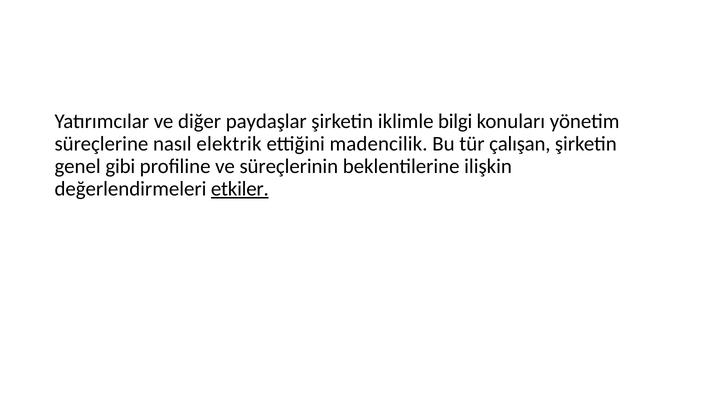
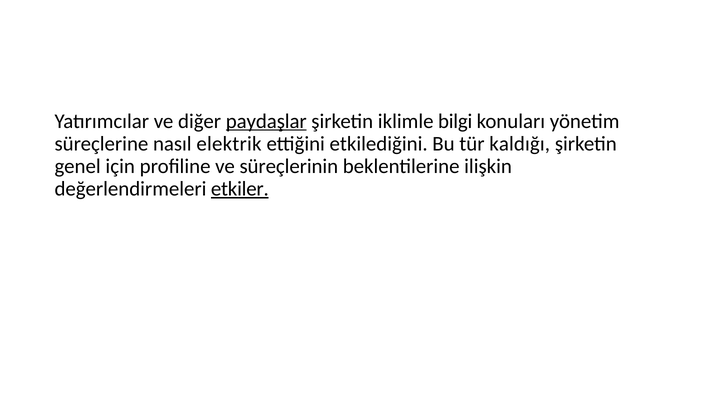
paydaşlar underline: none -> present (266, 121)
madencilik: madencilik -> etkilediğini (379, 144)
çalışan: çalışan -> kaldığı (520, 144)
gibi: gibi -> için (120, 166)
